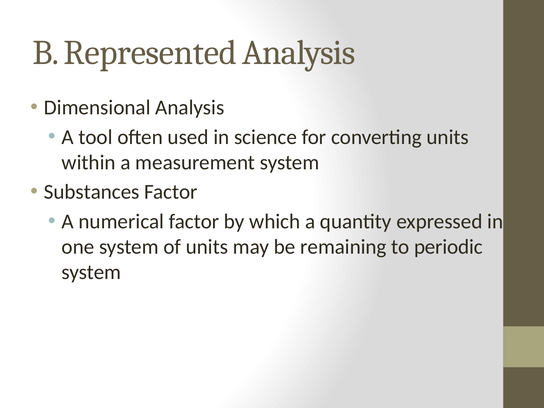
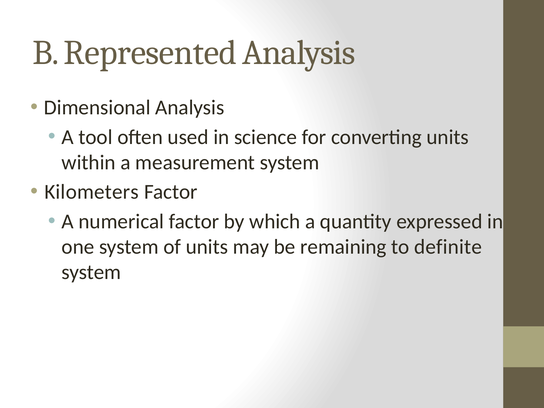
Substances: Substances -> Kilometers (92, 192)
periodic: periodic -> definite (448, 247)
